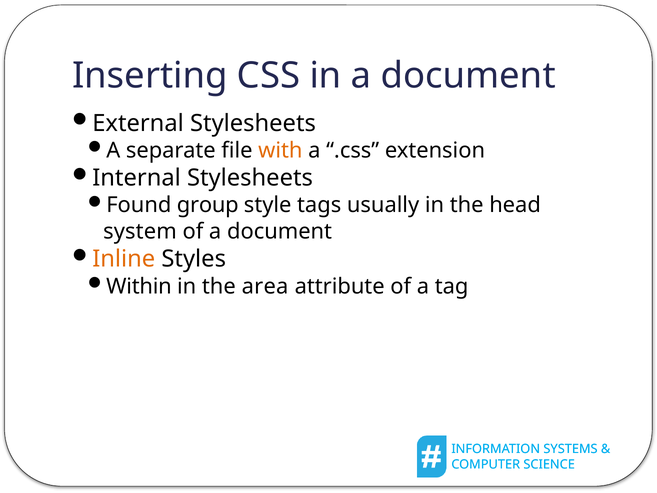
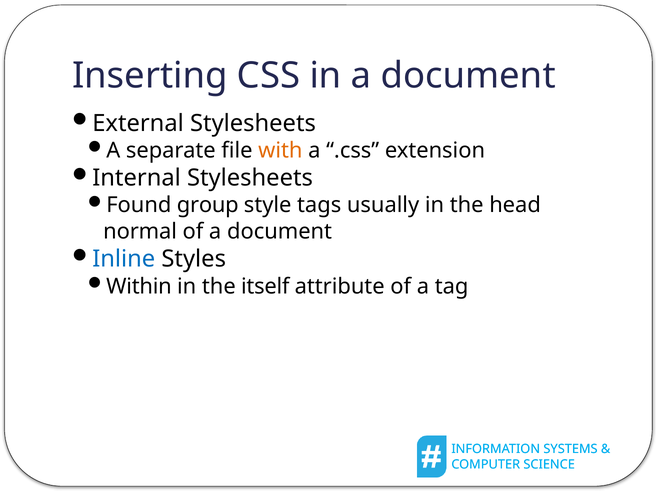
system: system -> normal (140, 231)
Inline colour: orange -> blue (124, 259)
area: area -> itself (265, 286)
